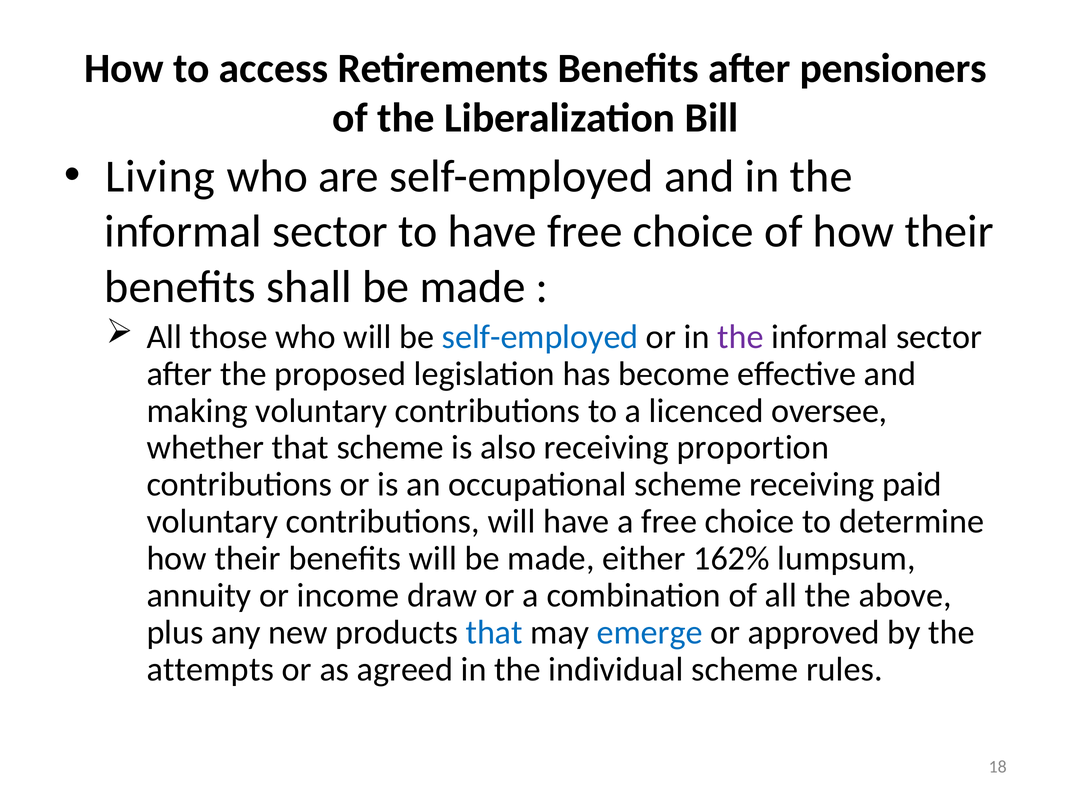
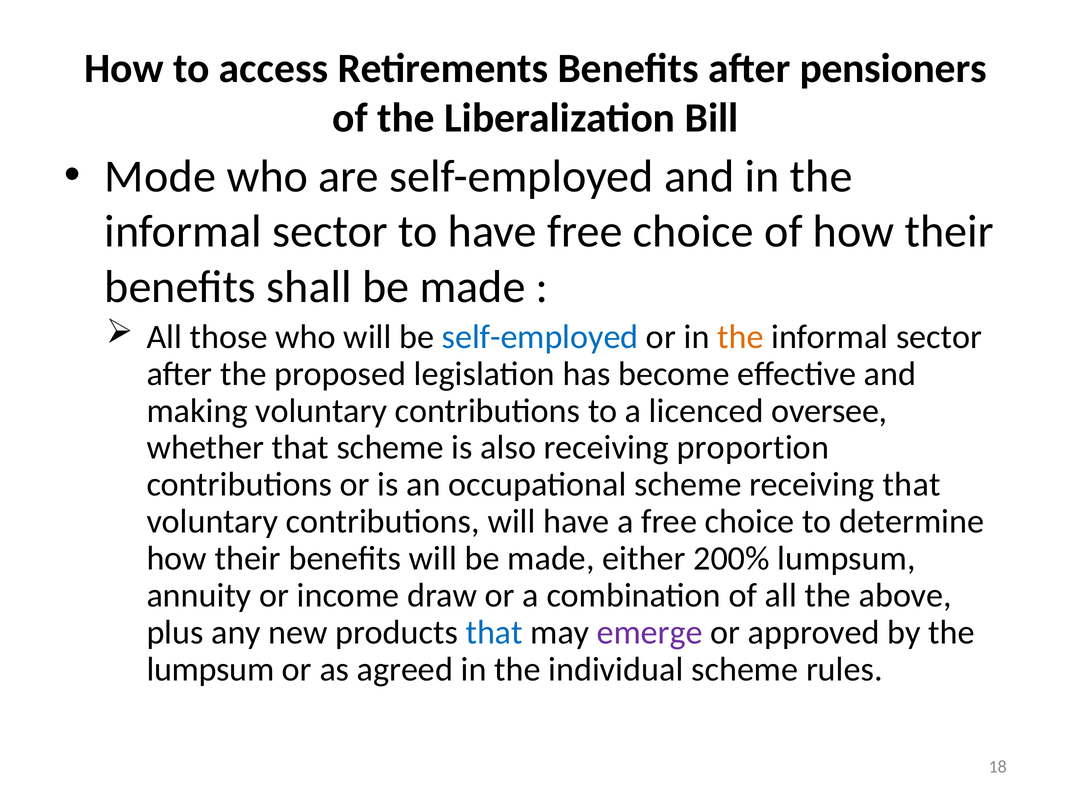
Living: Living -> Mode (160, 176)
the colour: purple -> orange (740, 337)
receiving paid: paid -> that (912, 485)
162%: 162% -> 200% (731, 559)
emerge colour: blue -> purple (650, 632)
attempts: attempts -> lumpsum (211, 669)
